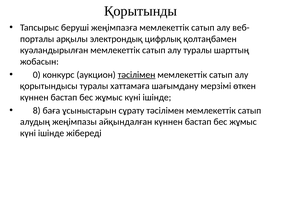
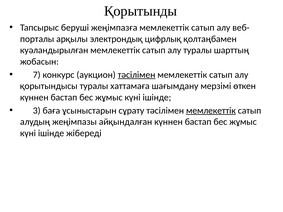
0: 0 -> 7 (37, 75)
8: 8 -> 3 (37, 111)
мемлекеттік underline: none -> present (211, 111)
